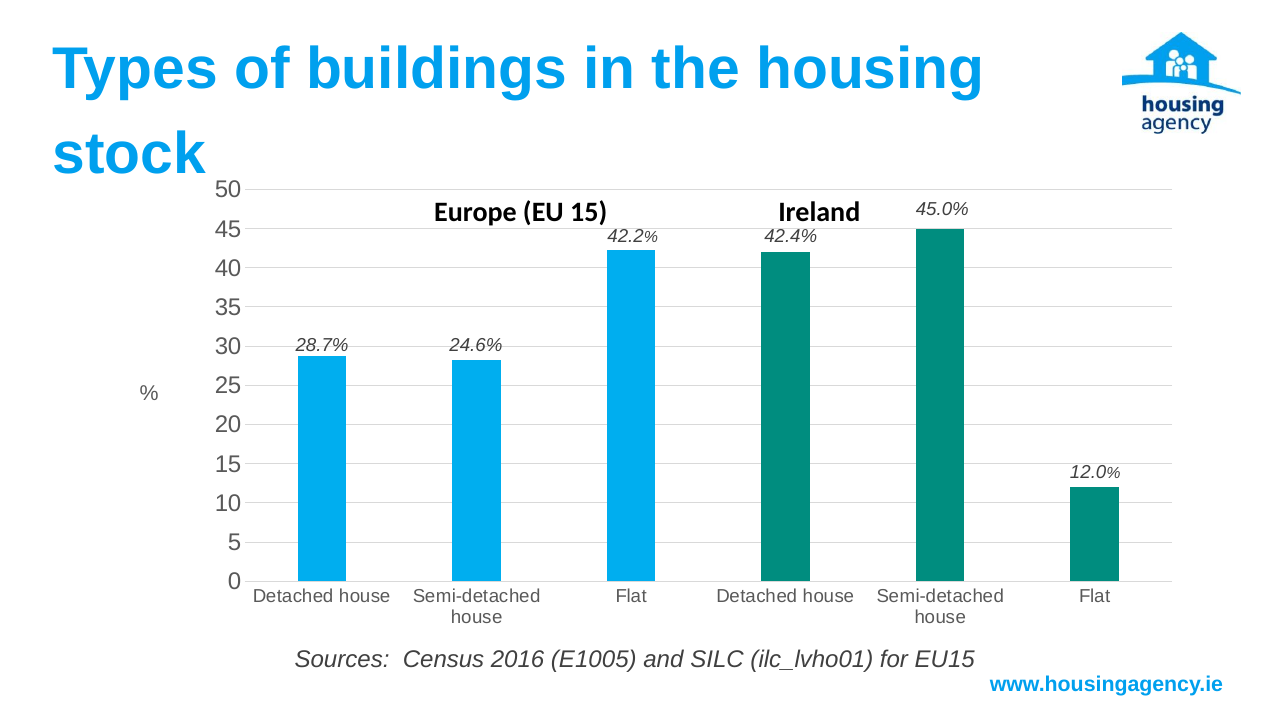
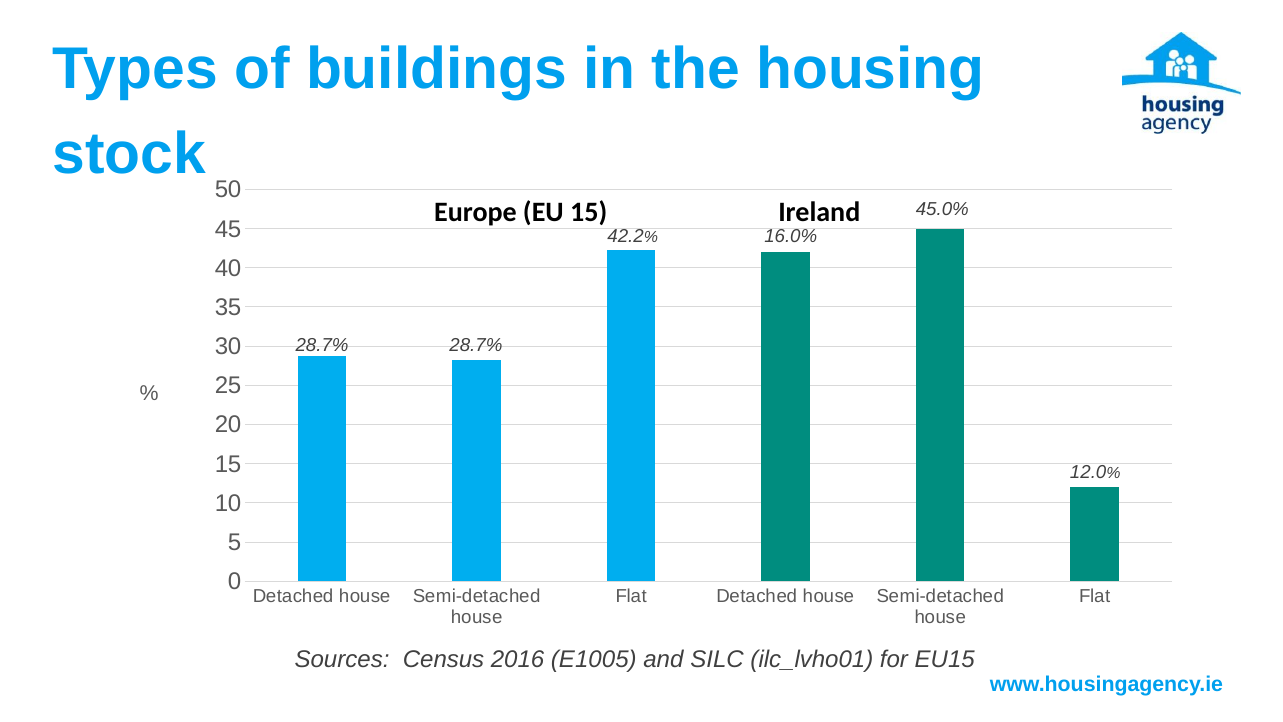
42.4%: 42.4% -> 16.0% (791, 236)
28.7% 24.6%: 24.6% -> 28.7% (476, 345)
